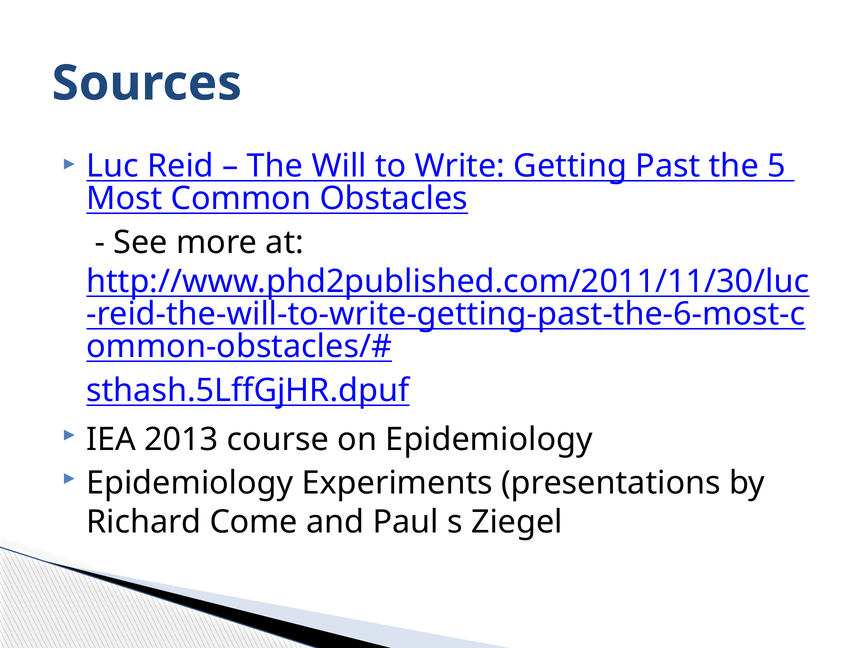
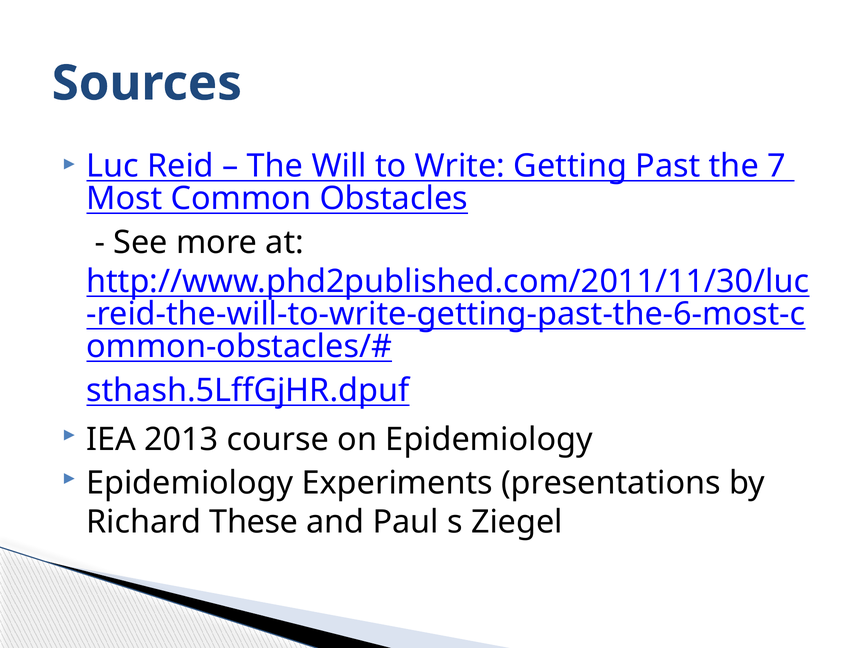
5: 5 -> 7 (777, 166)
Come: Come -> These (254, 522)
